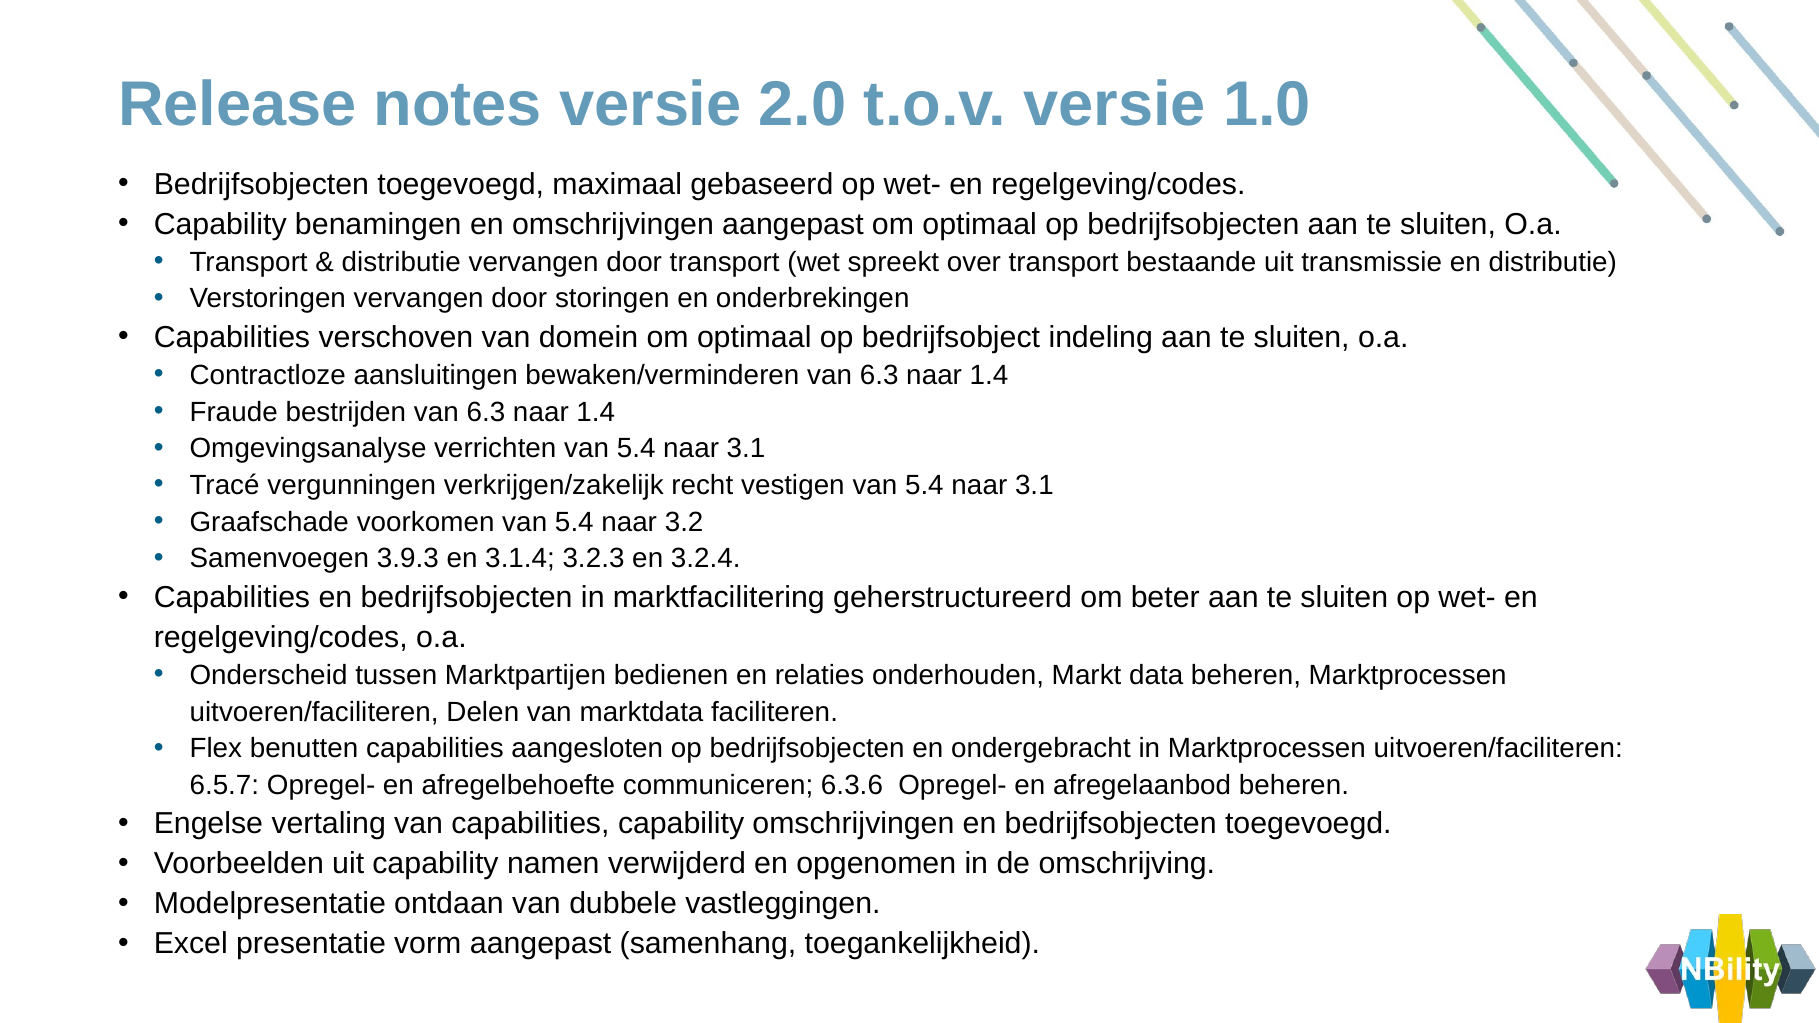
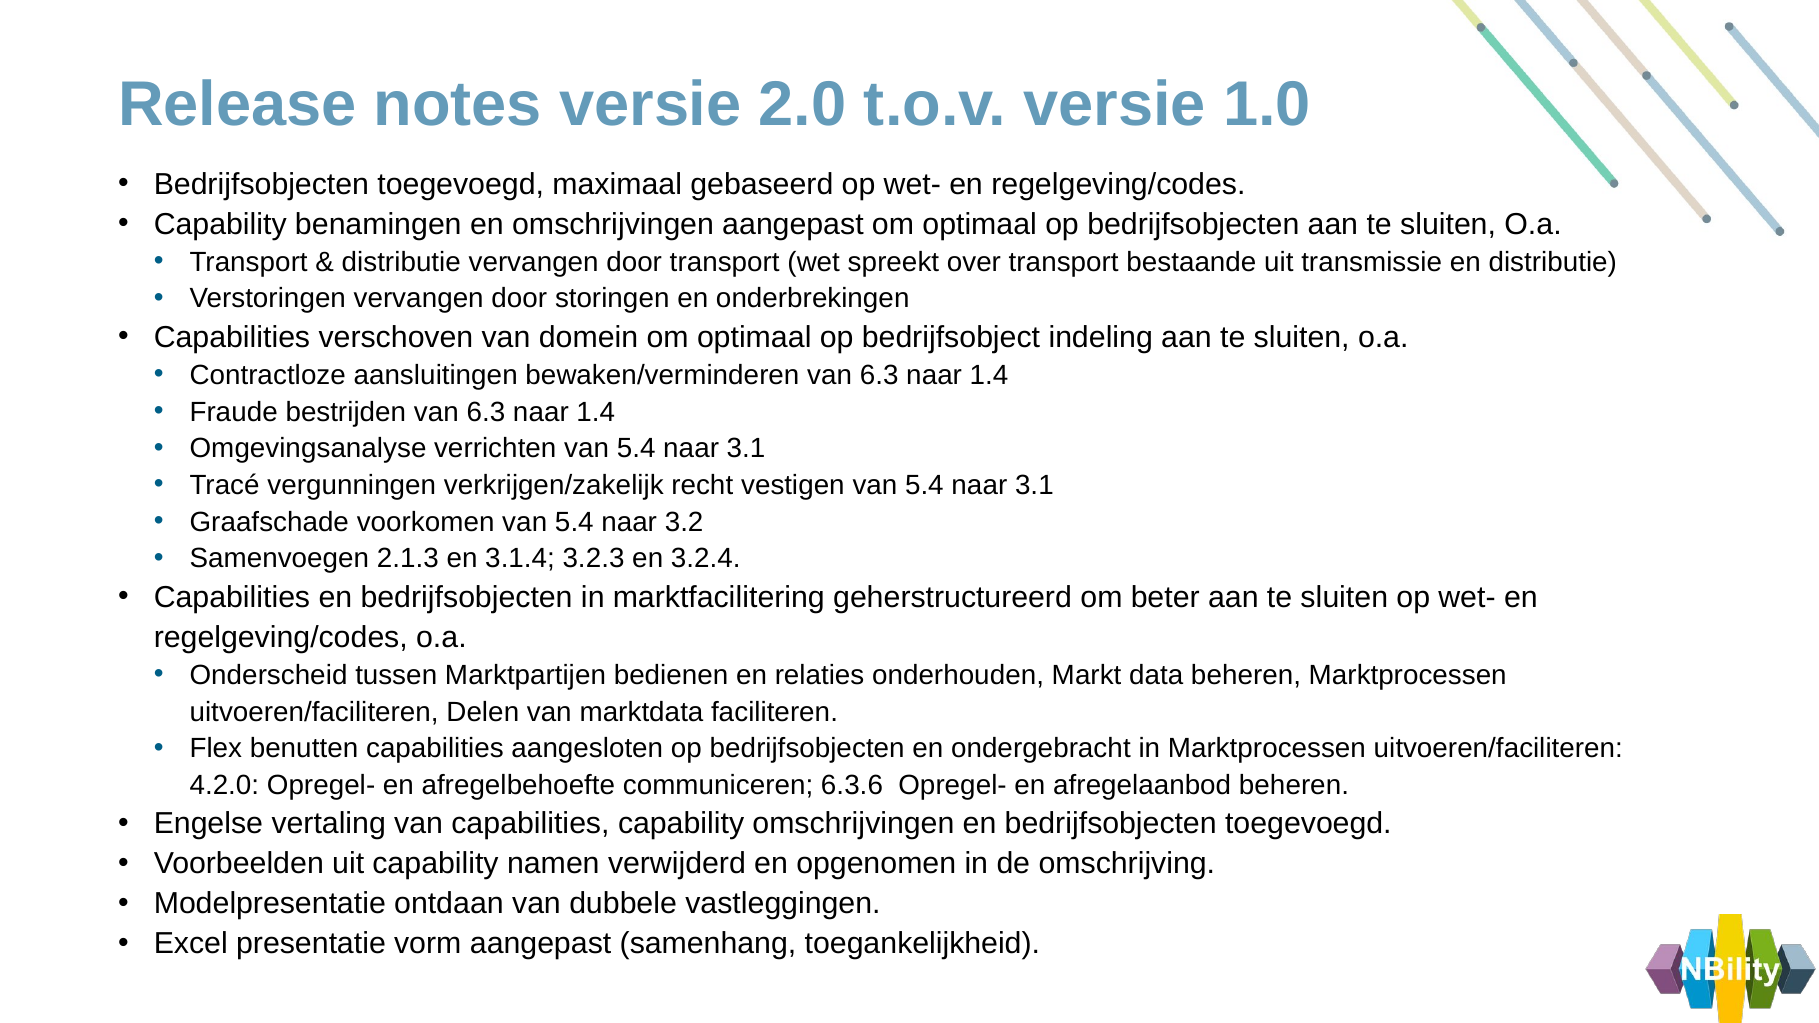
3.9.3: 3.9.3 -> 2.1.3 (408, 559)
6.5.7: 6.5.7 -> 4.2.0 (224, 785)
